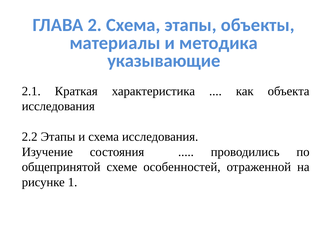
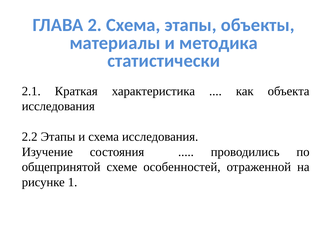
указывающие: указывающие -> статистически (164, 61)
